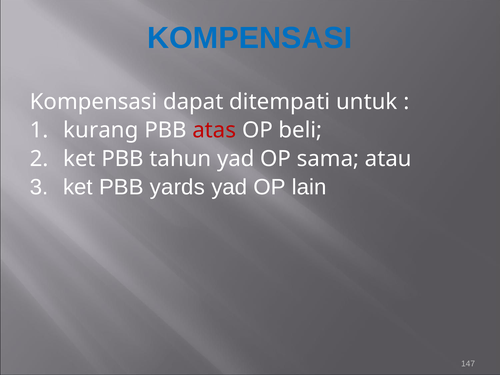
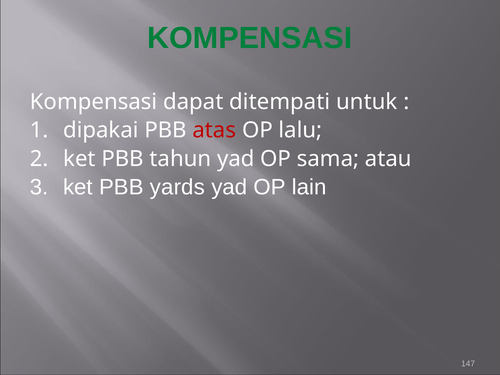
KOMPENSASI colour: blue -> green (250, 38)
kurang: kurang -> dipakai (101, 130)
beli: beli -> lalu (300, 130)
